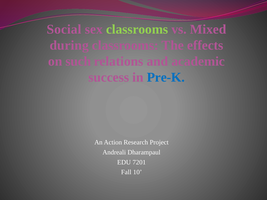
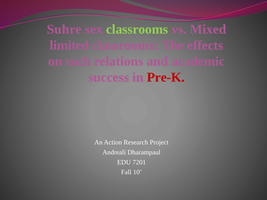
Social: Social -> Suhre (64, 29)
during: during -> limited (69, 45)
Pre-K colour: blue -> red (166, 77)
